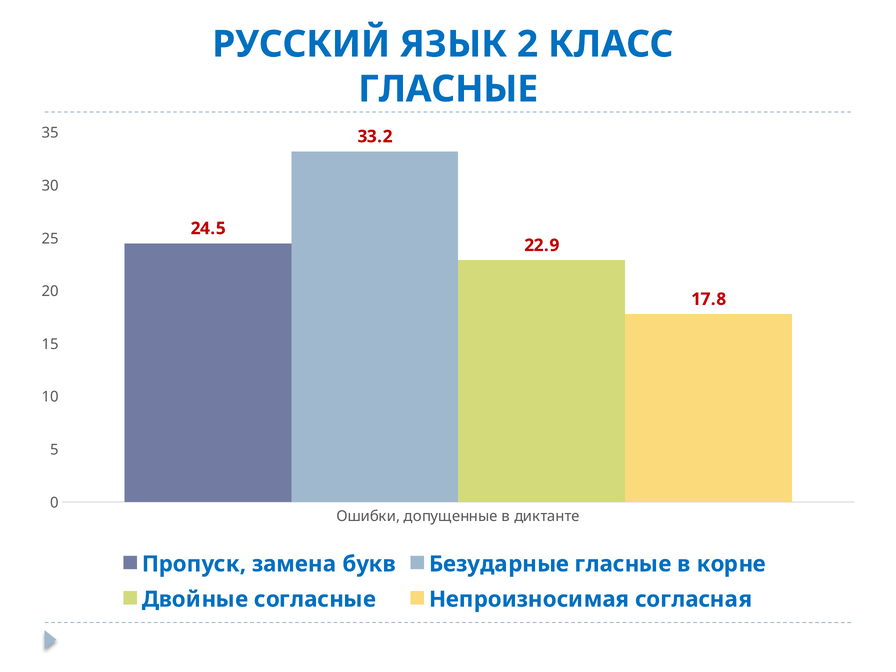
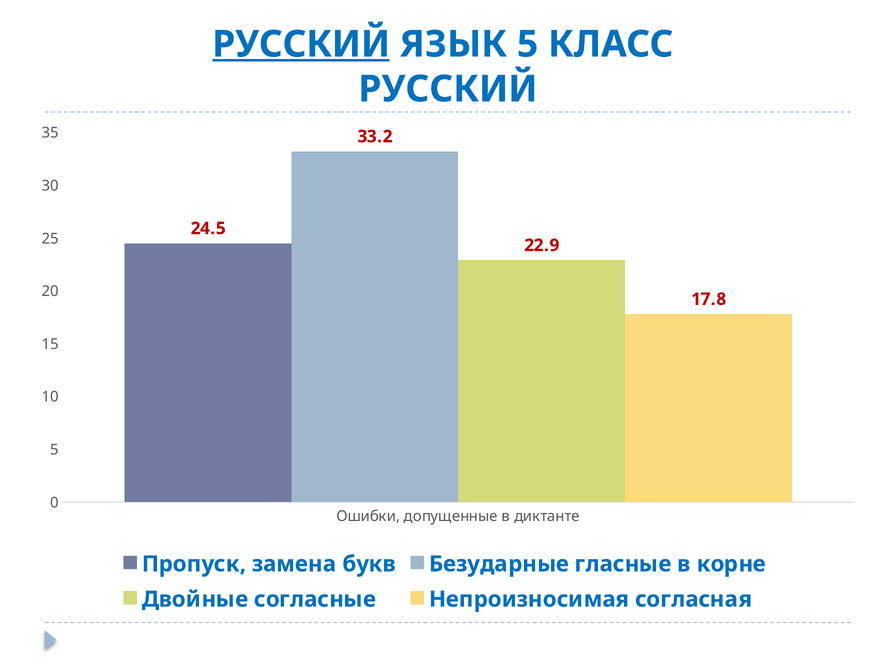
РУССКИЙ underline: none -> present (301, 44)
ЯЗЫК 2: 2 -> 5 (528, 44)
ГЛАСНЫЕ: ГЛАСНЫЕ -> РУССКИЙ (448, 89)
